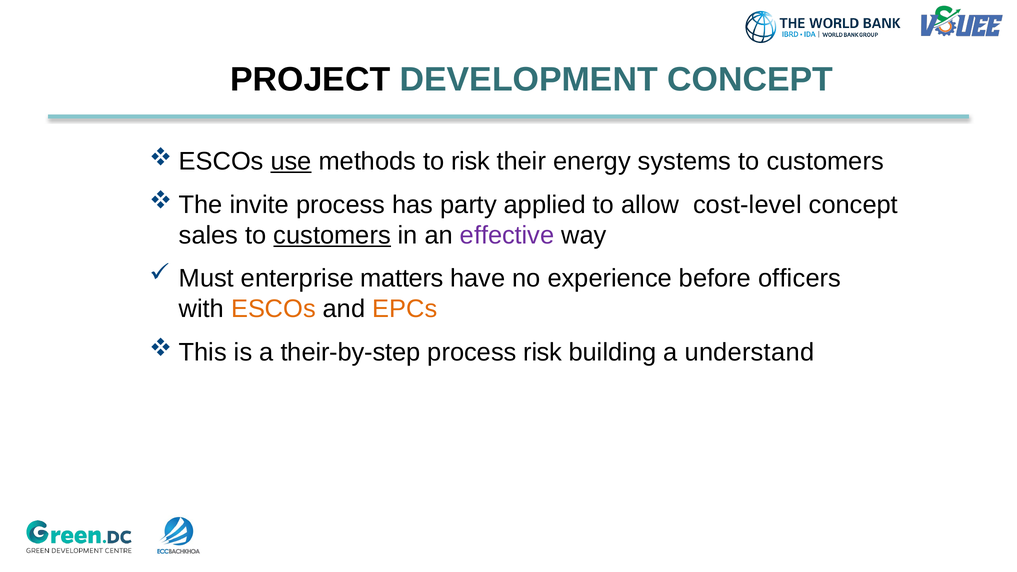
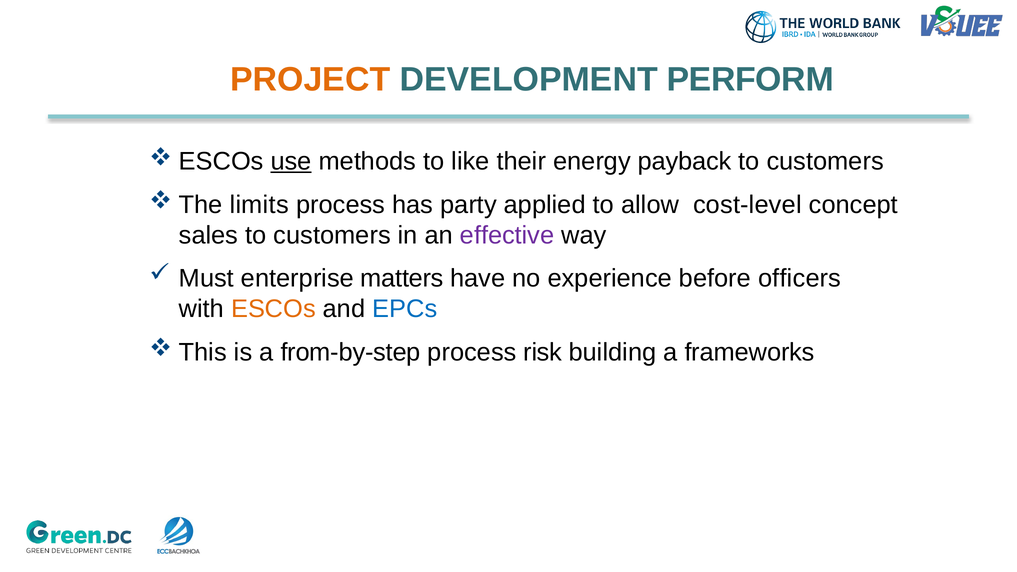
PROJECT colour: black -> orange (310, 80)
DEVELOPMENT CONCEPT: CONCEPT -> PERFORM (750, 80)
to risk: risk -> like (471, 162)
systems: systems -> payback (685, 162)
invite: invite -> limits (259, 205)
customers underline: present -> none (332, 235)
EPCs colour: orange -> blue (405, 309)
their-by-step: their-by-step -> from-by-step (351, 352)
understand: understand -> frameworks (750, 352)
